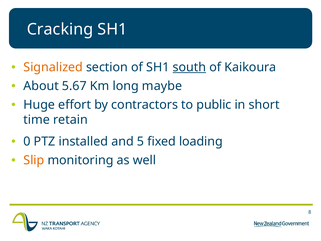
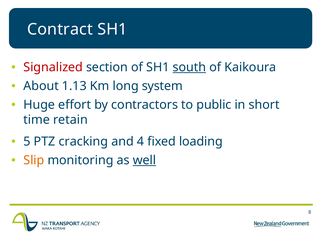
Cracking: Cracking -> Contract (60, 29)
Signalized colour: orange -> red (53, 67)
5.67: 5.67 -> 1.13 (74, 86)
maybe: maybe -> system (162, 86)
0: 0 -> 5 (27, 141)
installed: installed -> cracking (83, 141)
5: 5 -> 4 (141, 141)
well underline: none -> present (144, 160)
